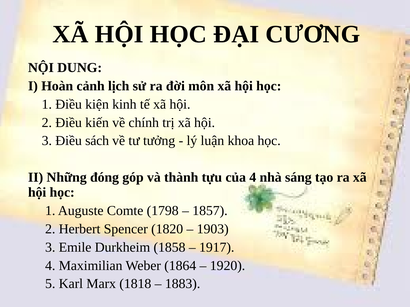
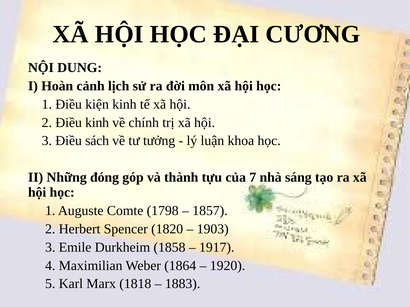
Điều kiến: kiến -> kinh (97, 123)
của 4: 4 -> 7 (253, 178)
